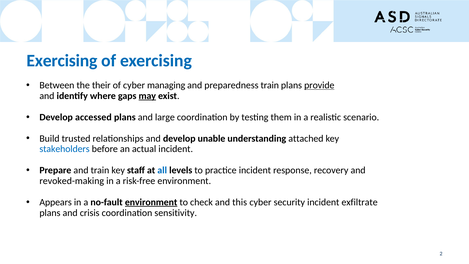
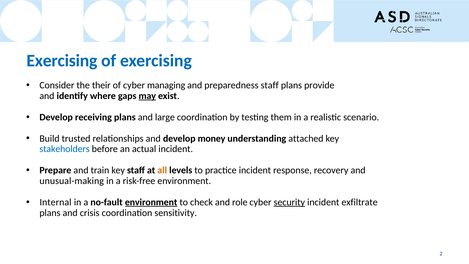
Between: Between -> Consider (57, 85)
preparedness train: train -> staff (270, 85)
provide underline: present -> none (319, 85)
accessed: accessed -> receiving (93, 117)
unable: unable -> money (212, 138)
all colour: blue -> orange (162, 170)
revoked-making: revoked-making -> unusual-making (72, 181)
Appears: Appears -> Internal (56, 202)
this: this -> role (240, 202)
security underline: none -> present (289, 202)
